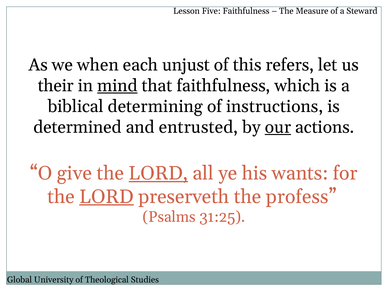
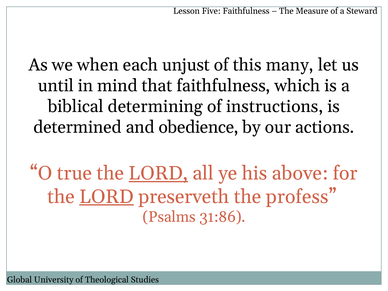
refers: refers -> many (290, 65)
their: their -> until (56, 86)
mind underline: present -> none (117, 86)
entrusted: entrusted -> obedience (199, 127)
our underline: present -> none (278, 127)
give: give -> true (75, 173)
wants: wants -> above (300, 173)
31:25: 31:25 -> 31:86 (222, 217)
